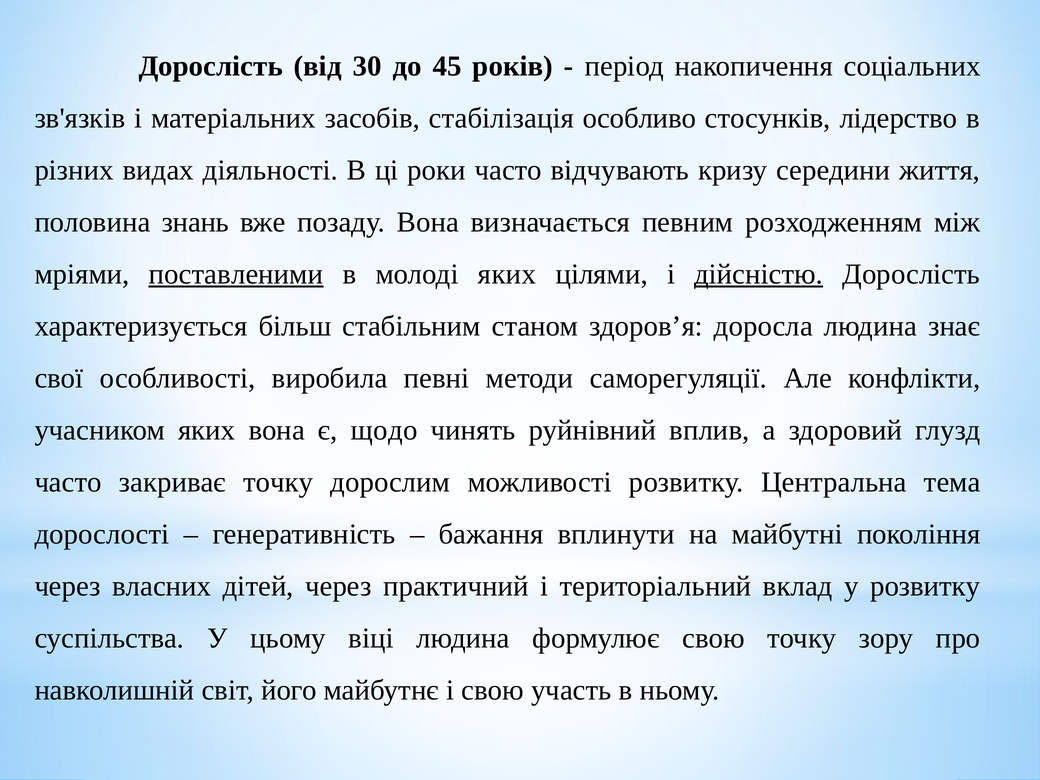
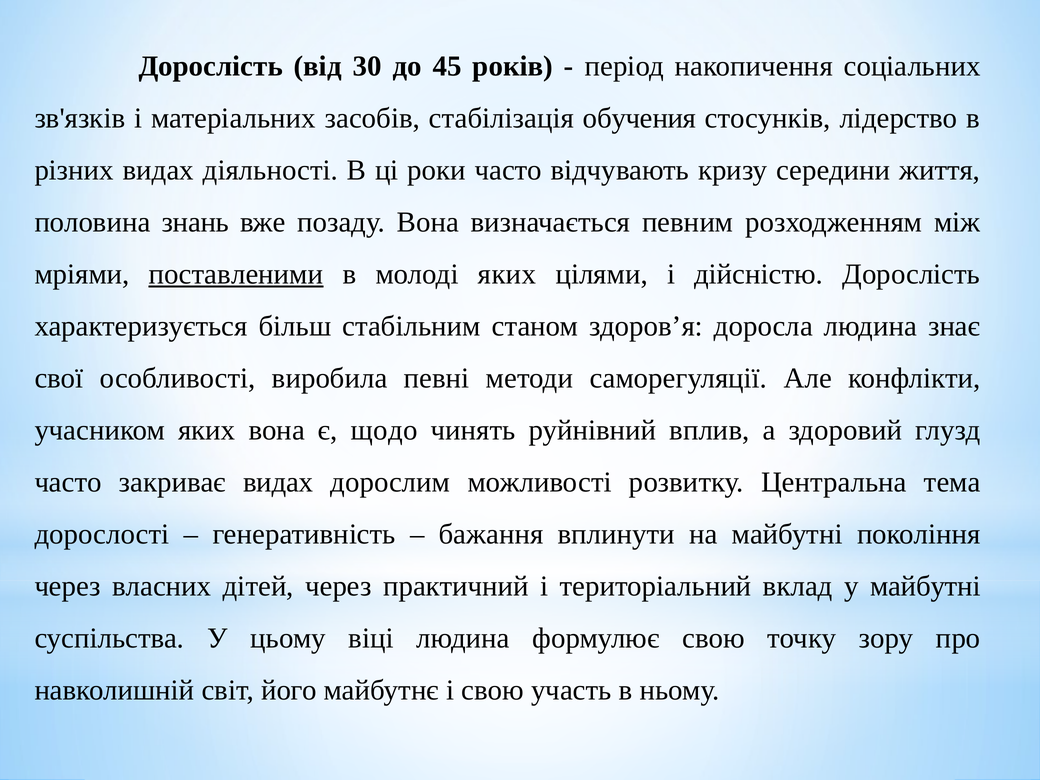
особливо: особливо -> обучения (640, 118)
дійсністю underline: present -> none (759, 274)
закриває точку: точку -> видах (278, 482)
у розвитку: розвитку -> майбутні (925, 586)
